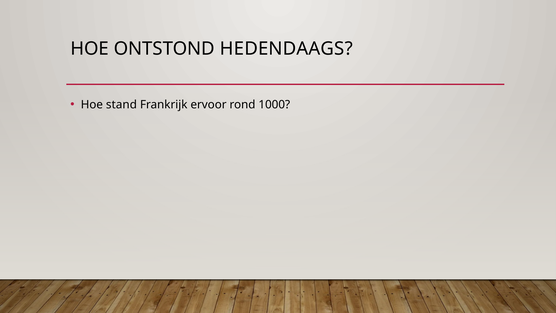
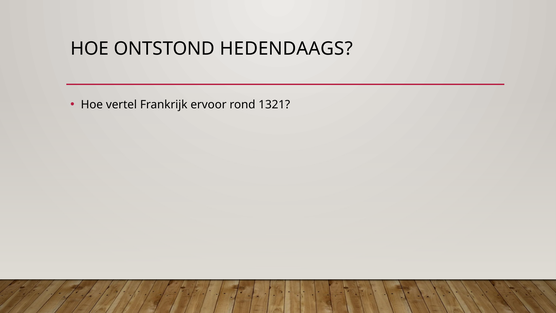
stand: stand -> vertel (121, 105)
1000: 1000 -> 1321 (274, 105)
